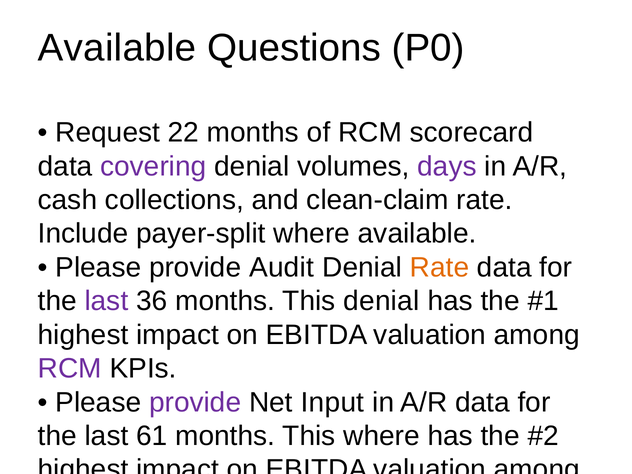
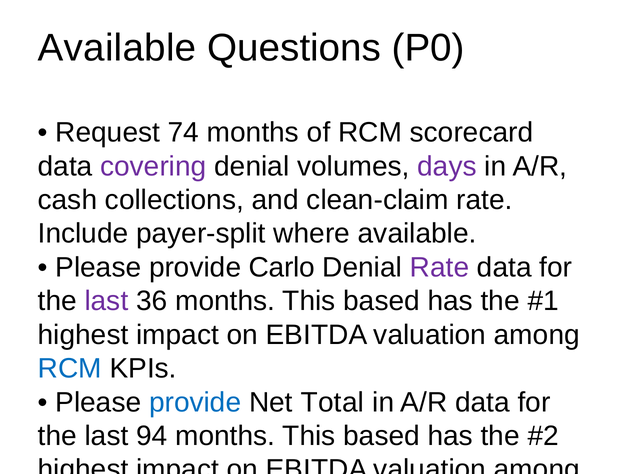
22: 22 -> 74 (183, 133)
Audit: Audit -> Carlo (282, 267)
Rate colour: orange -> purple (439, 267)
36 months This denial: denial -> based (382, 301)
RCM colour: purple -> blue (70, 369)
provide colour: purple -> blue (195, 402)
Input: Input -> Total (332, 402)
61: 61 -> 94 (152, 436)
where: where -> based (382, 436)
